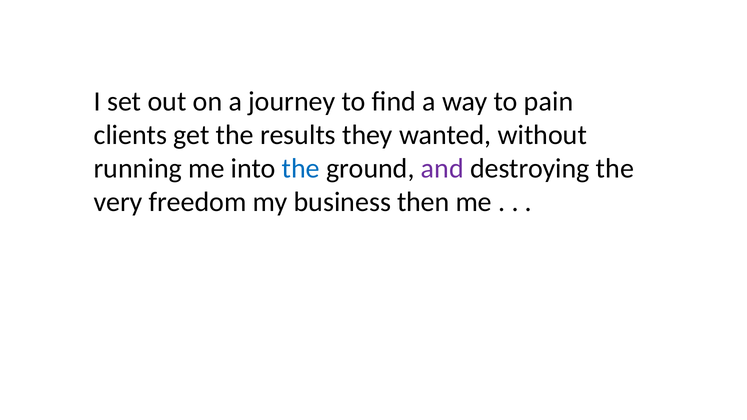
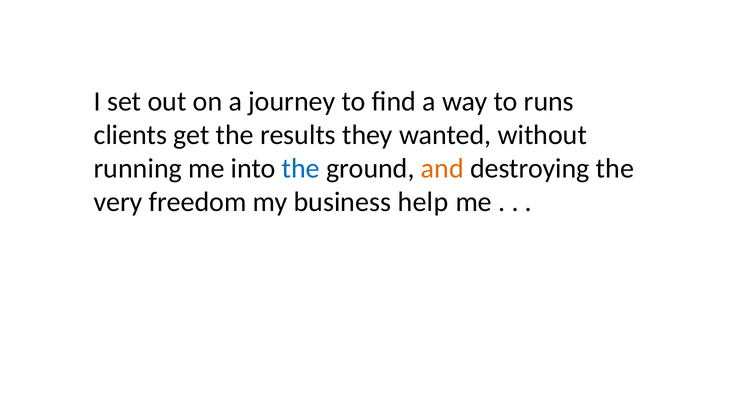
pain: pain -> runs (549, 101)
and colour: purple -> orange (442, 169)
then: then -> help (423, 202)
